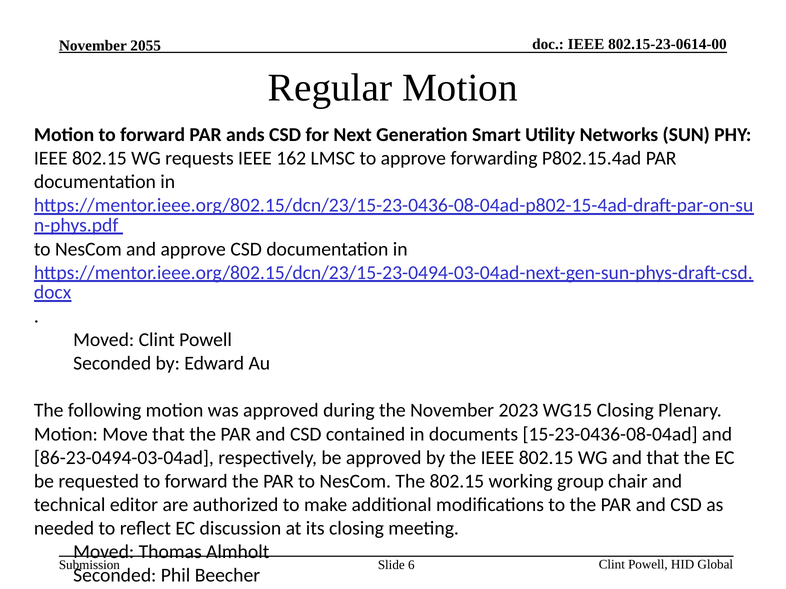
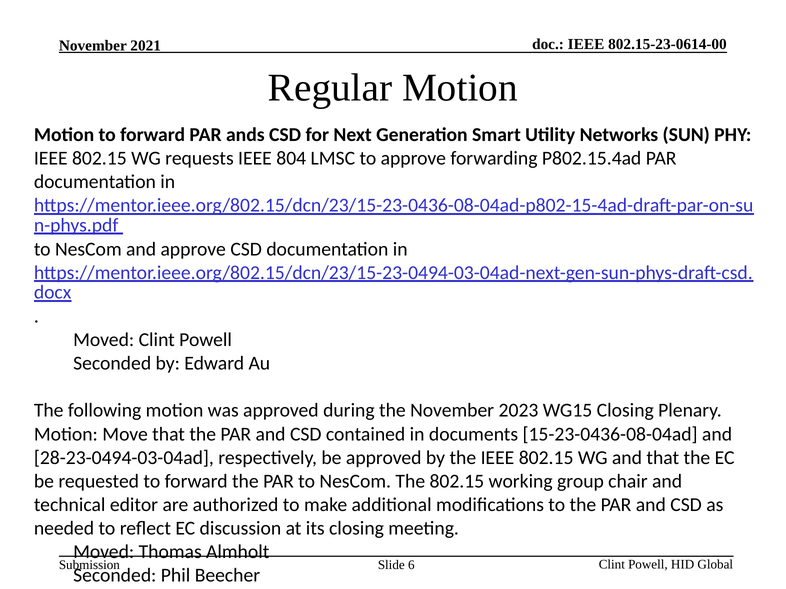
2055: 2055 -> 2021 (146, 46)
162: 162 -> 804 (291, 159)
86-23-0494-03-04ad: 86-23-0494-03-04ad -> 28-23-0494-03-04ad (124, 458)
